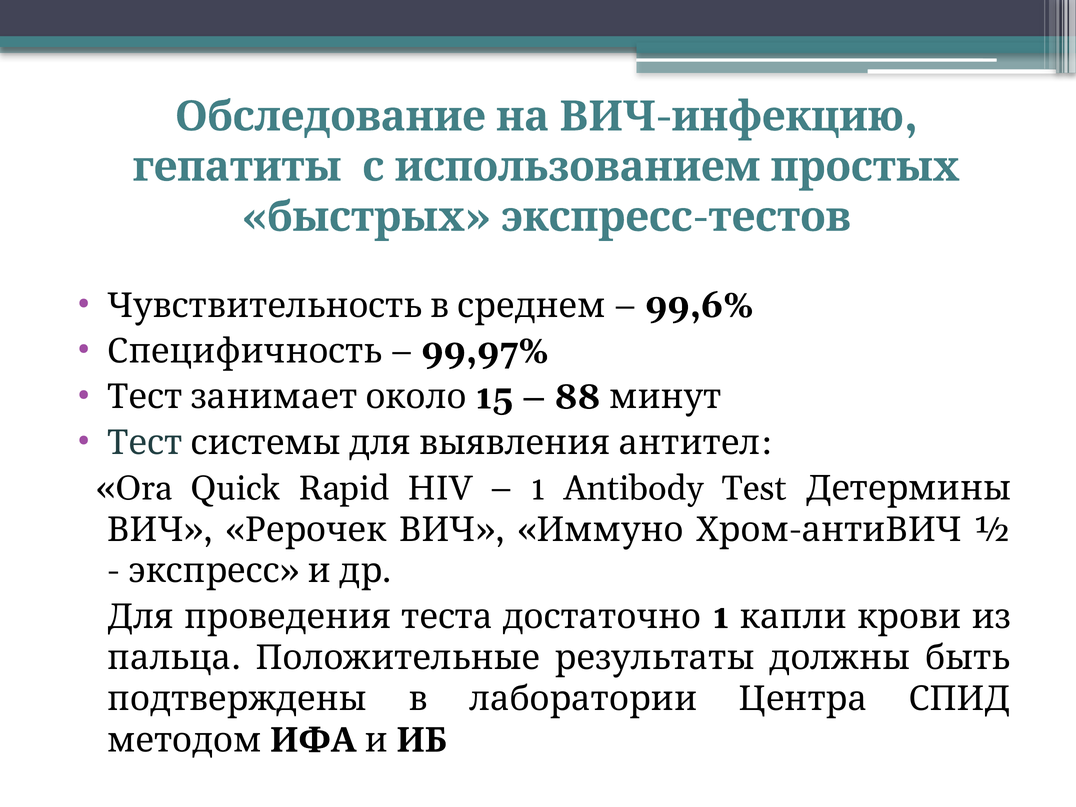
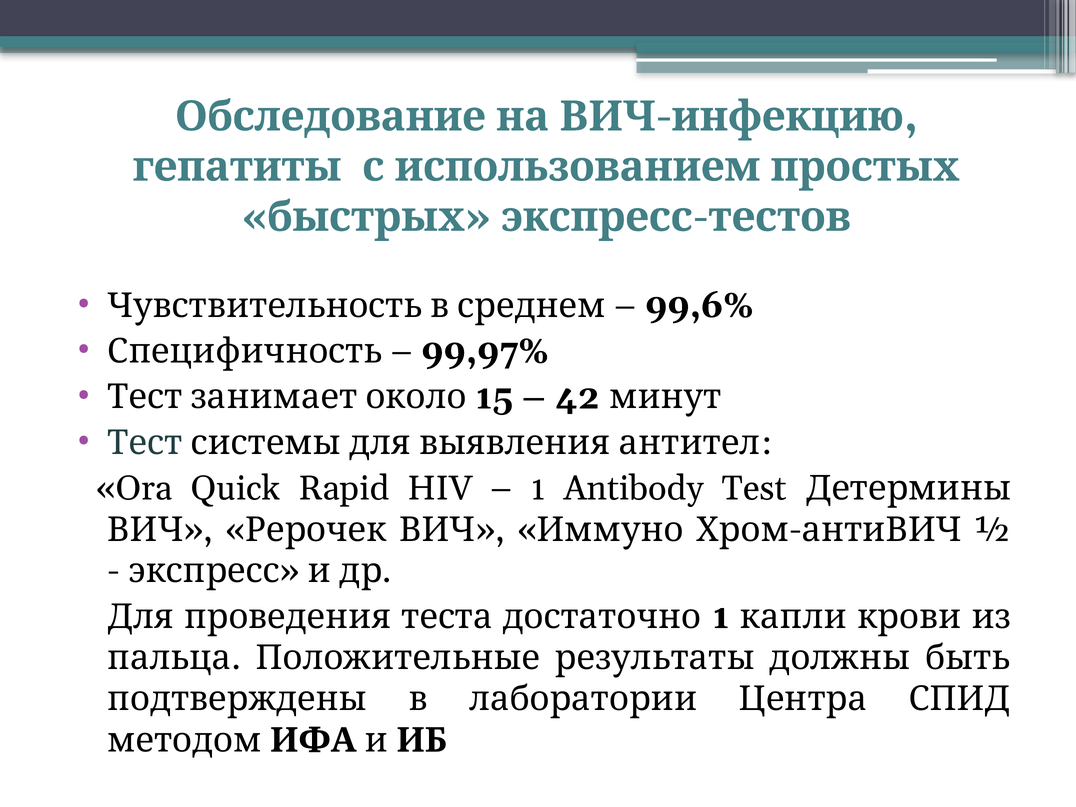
88: 88 -> 42 (577, 397)
